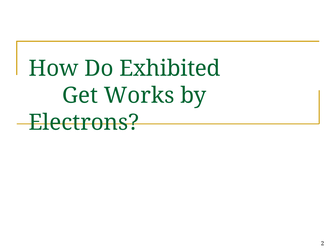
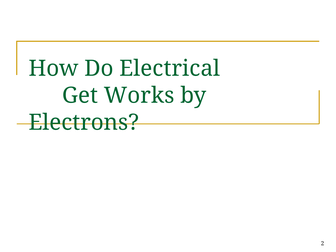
Exhibited: Exhibited -> Electrical (170, 69)
